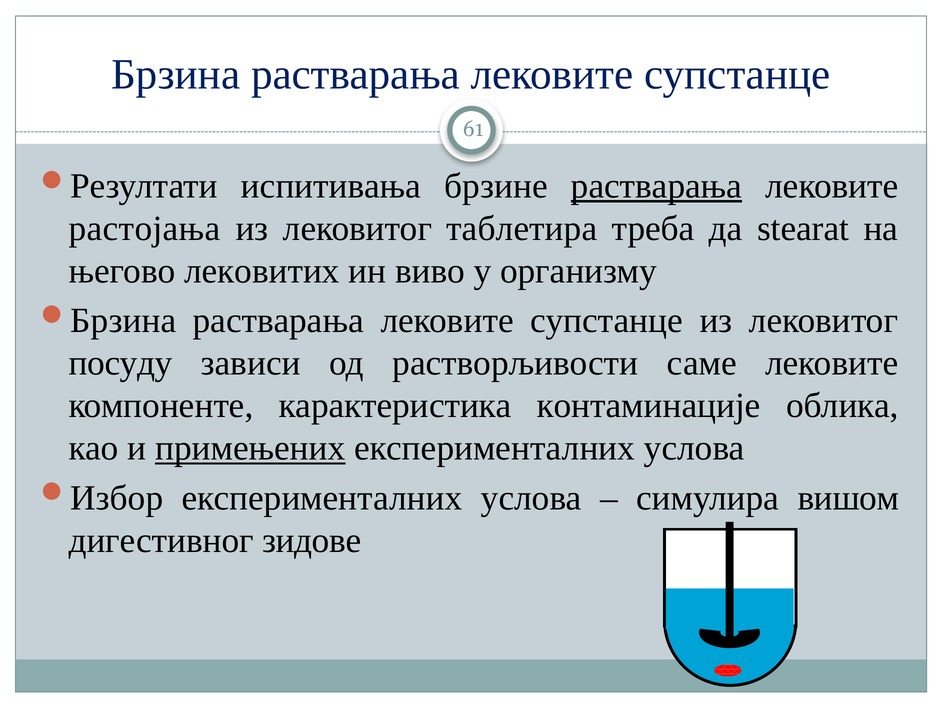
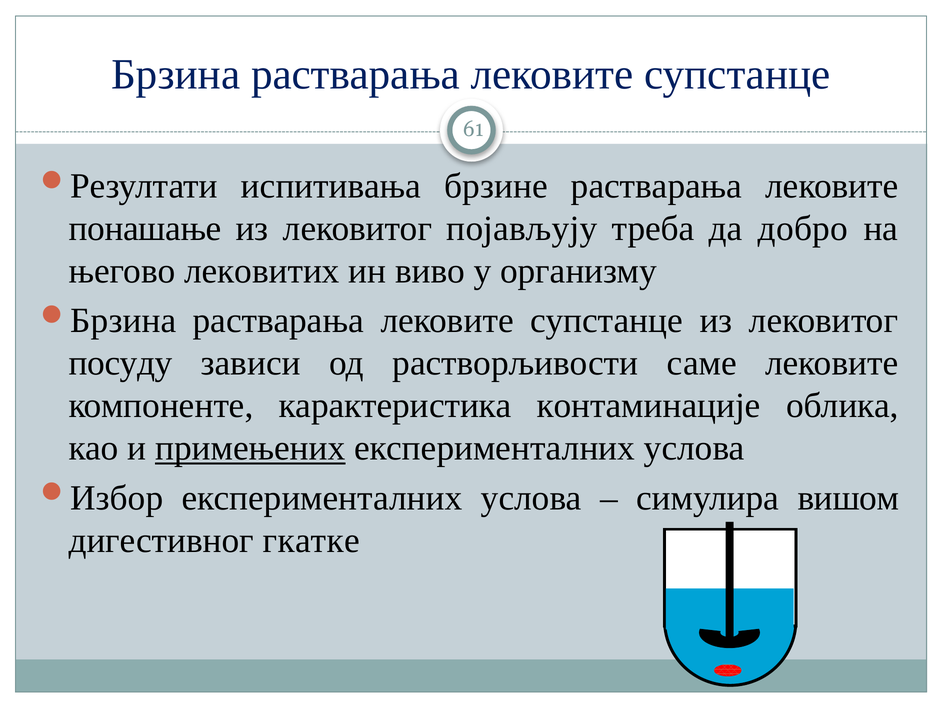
растварања underline: present -> none (657, 186)
растојања: растојања -> понашање (145, 228)
таблетира: таблетира -> појављују (522, 228)
stearat: stearat -> добро (803, 228)
зидове: зидове -> гкатке (311, 540)
